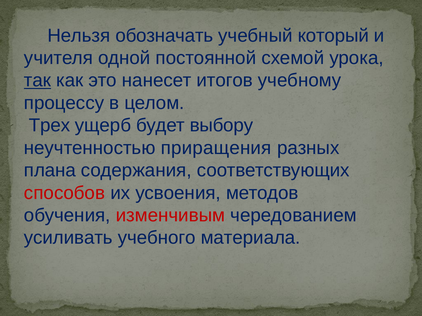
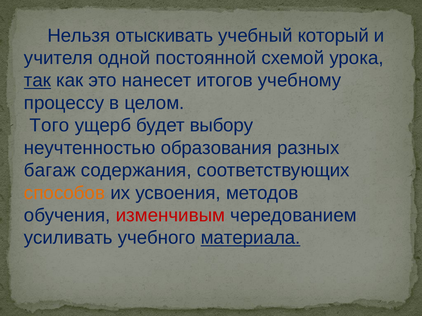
обозначать: обозначать -> отыскивать (164, 36)
Трех: Трех -> Того (49, 126)
приращения: приращения -> образования (216, 148)
плана: плана -> багаж (50, 171)
способов colour: red -> orange (65, 193)
материала underline: none -> present (251, 238)
